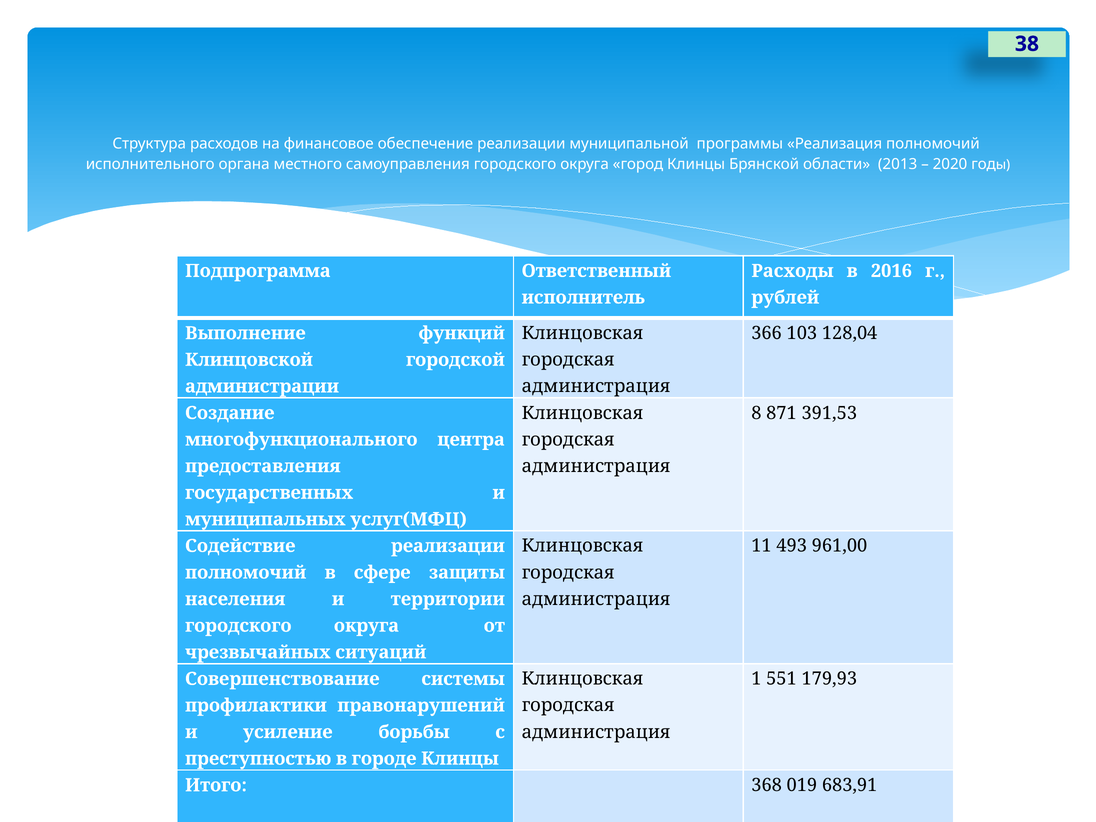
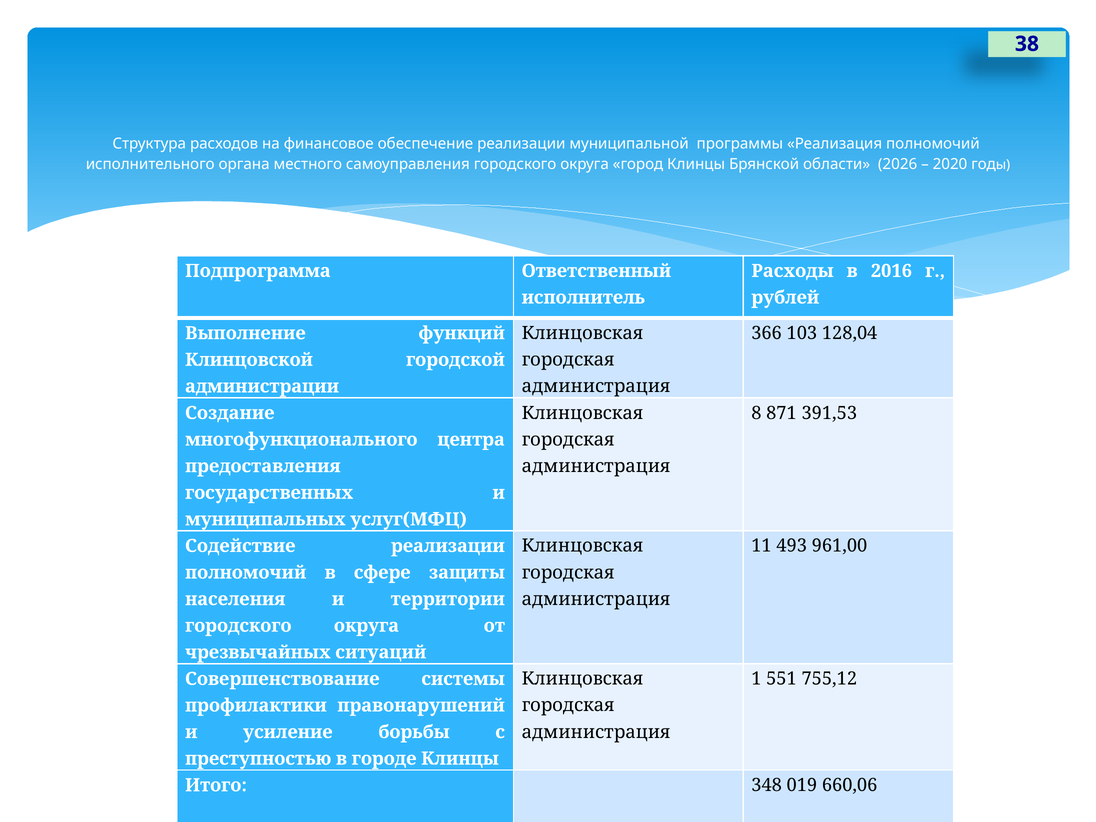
2013: 2013 -> 2026 (898, 164)
179,93: 179,93 -> 755,12 (829, 679)
368: 368 -> 348 (767, 785)
683,91: 683,91 -> 660,06 (850, 785)
